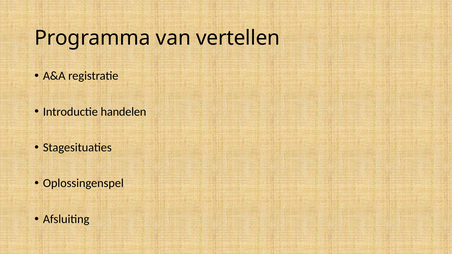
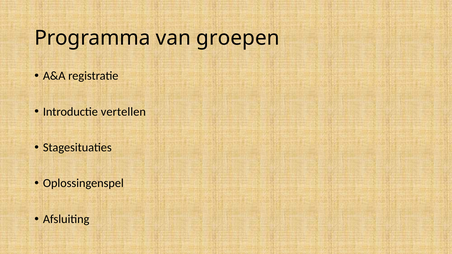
vertellen: vertellen -> groepen (238, 38)
handelen: handelen -> vertellen (123, 112)
